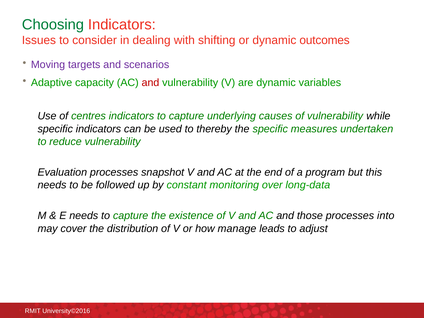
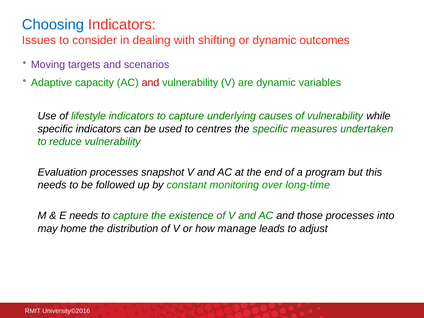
Choosing colour: green -> blue (53, 25)
centres: centres -> lifestyle (89, 116)
thereby: thereby -> centres (214, 129)
long-data: long-data -> long-time (308, 185)
cover: cover -> home (74, 229)
